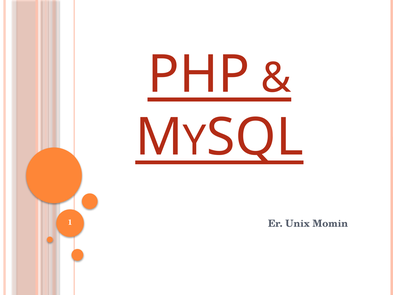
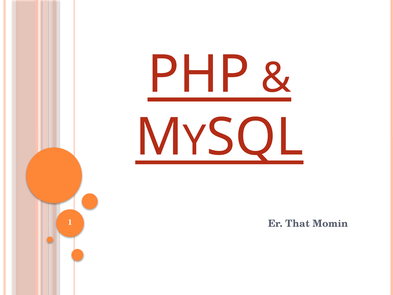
Unix: Unix -> That (298, 224)
